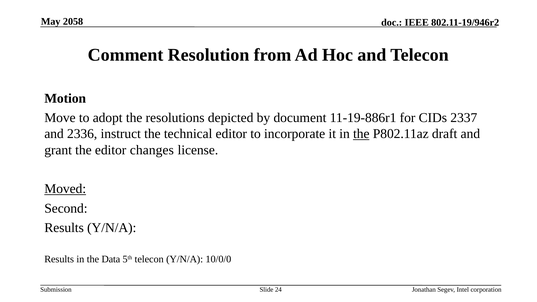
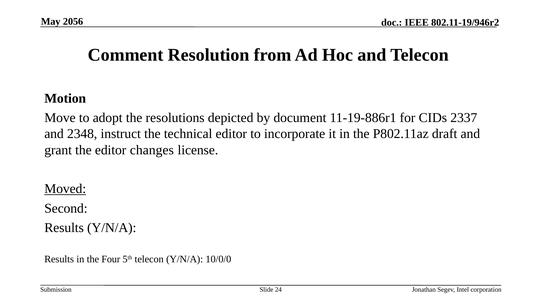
2058: 2058 -> 2056 (73, 21)
2336: 2336 -> 2348 (82, 134)
the underline: present -> none (361, 134)
Data: Data -> Four (111, 259)
